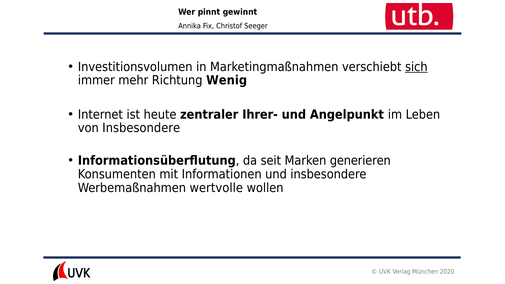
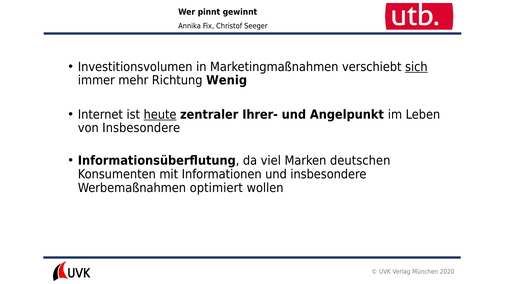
heute underline: none -> present (160, 115)
seit: seit -> viel (271, 161)
generieren: generieren -> deutschen (360, 161)
wertvolle: wertvolle -> optimiert (216, 188)
